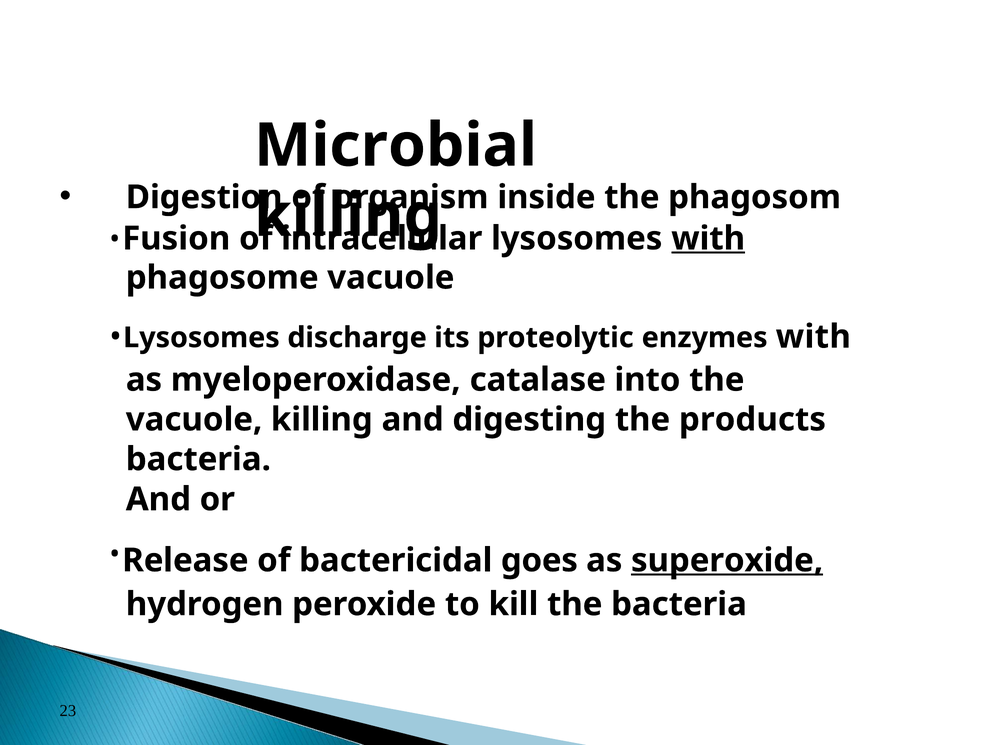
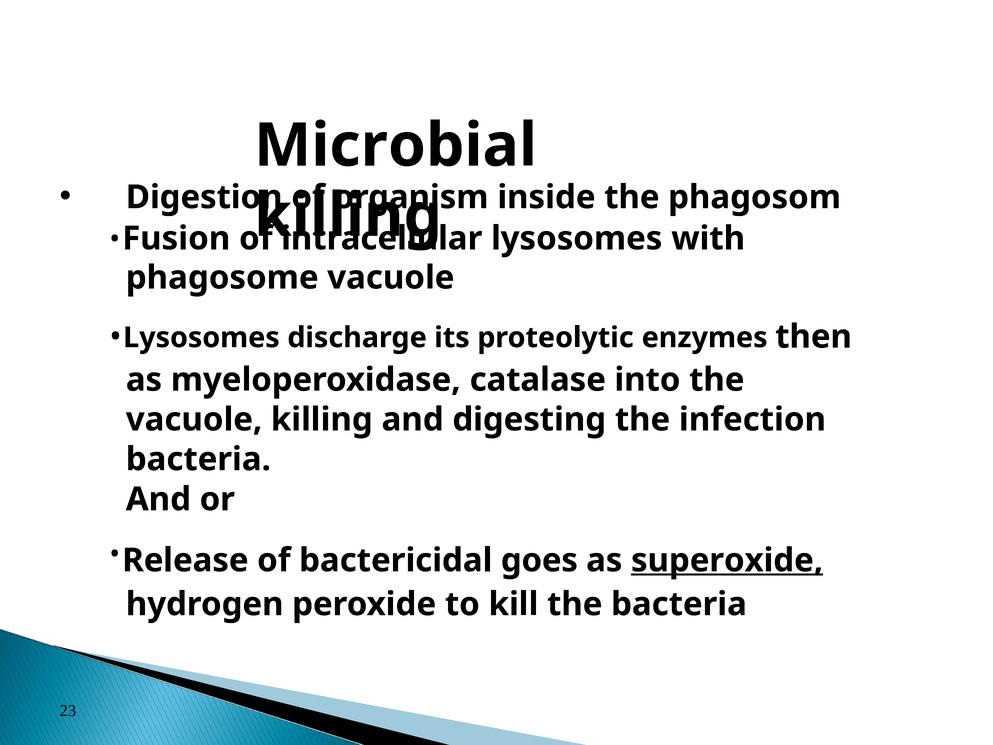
with underline: present -> none (708, 238)
enzymes with: with -> then (814, 337)
products: products -> infection (752, 419)
